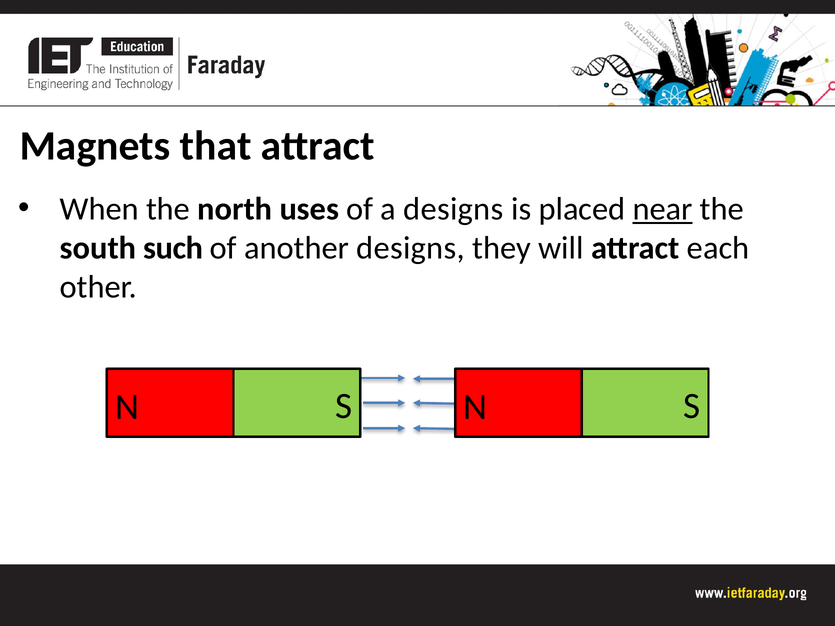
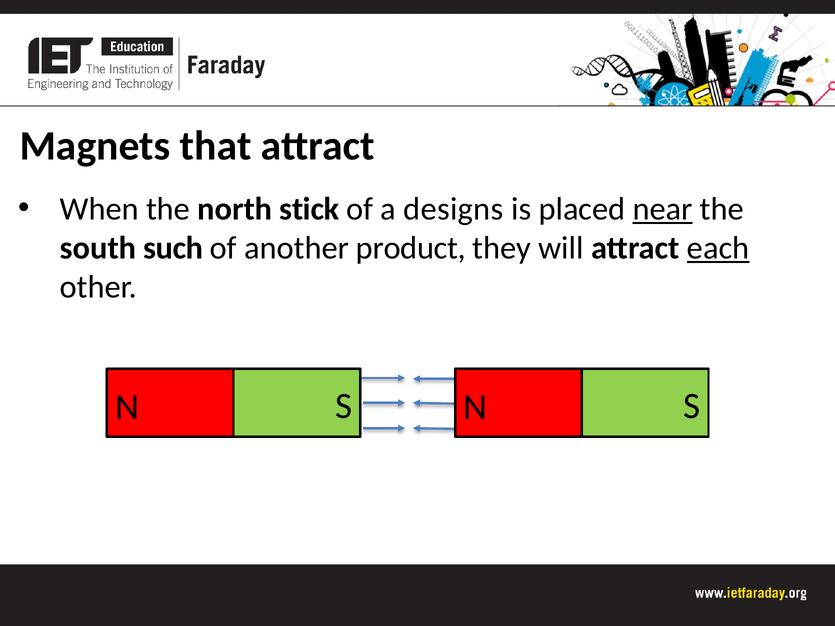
uses: uses -> stick (309, 209)
another designs: designs -> product (411, 248)
each underline: none -> present (718, 248)
